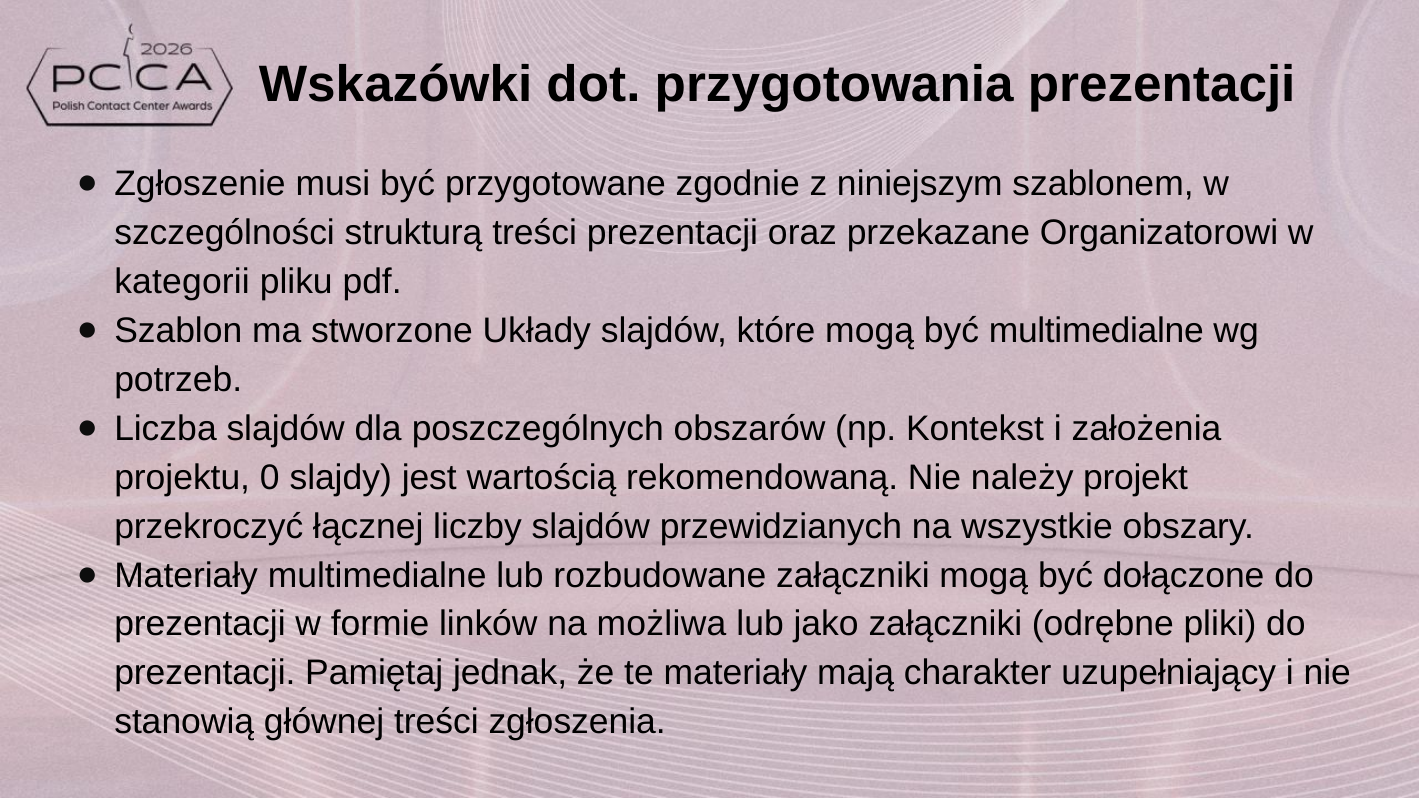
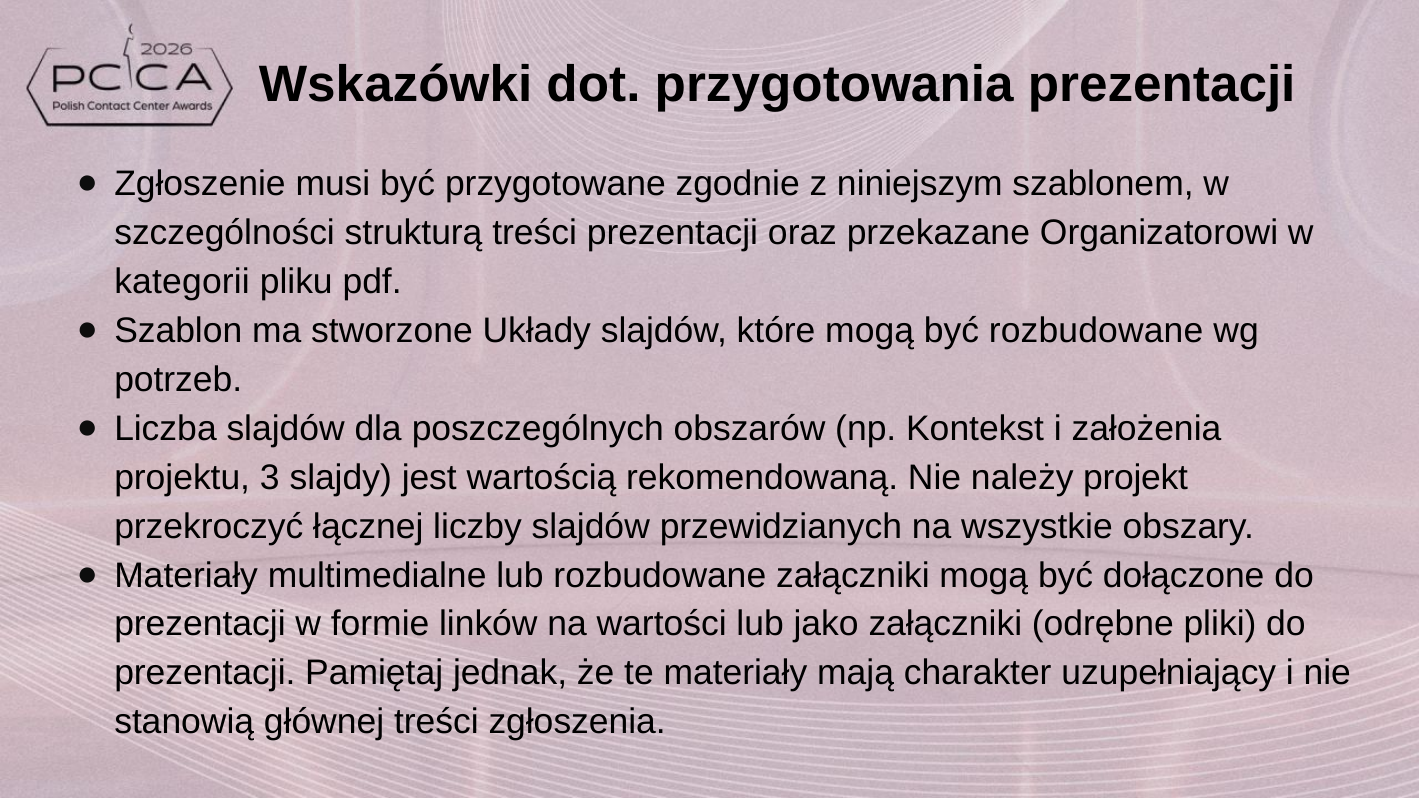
być multimedialne: multimedialne -> rozbudowane (1096, 331)
0: 0 -> 3 (270, 478)
możliwa: możliwa -> wartości (662, 624)
